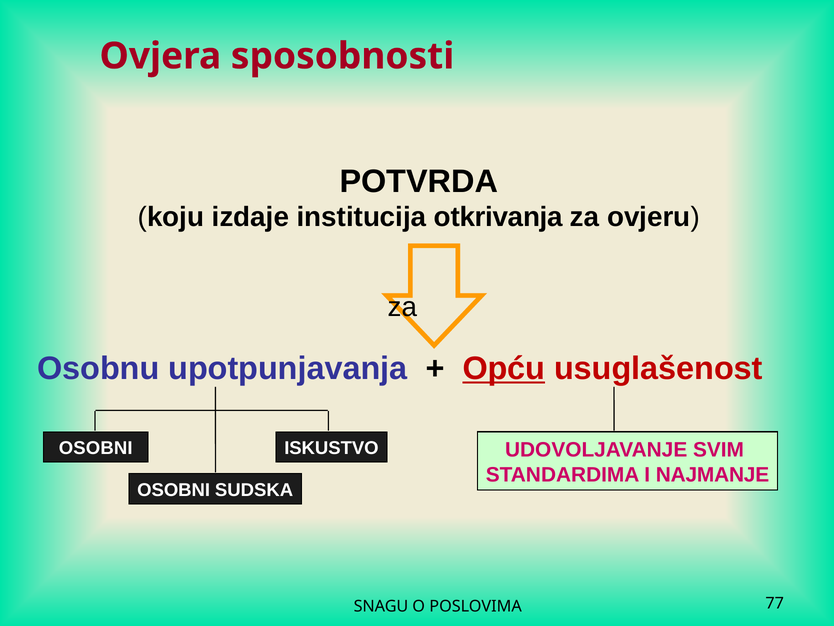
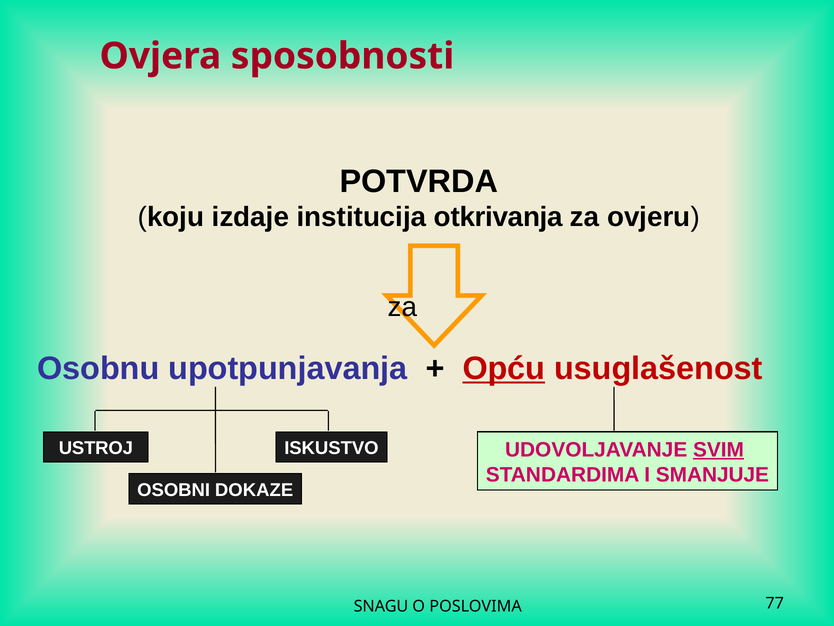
OSOBNI: OSOBNI -> USTROJ (96, 448)
SVIM underline: none -> present (719, 449)
NAJMANJE: NAJMANJE -> SMANJUJE (712, 474)
SUDSKA: SUDSKA -> DOKAZE (254, 490)
